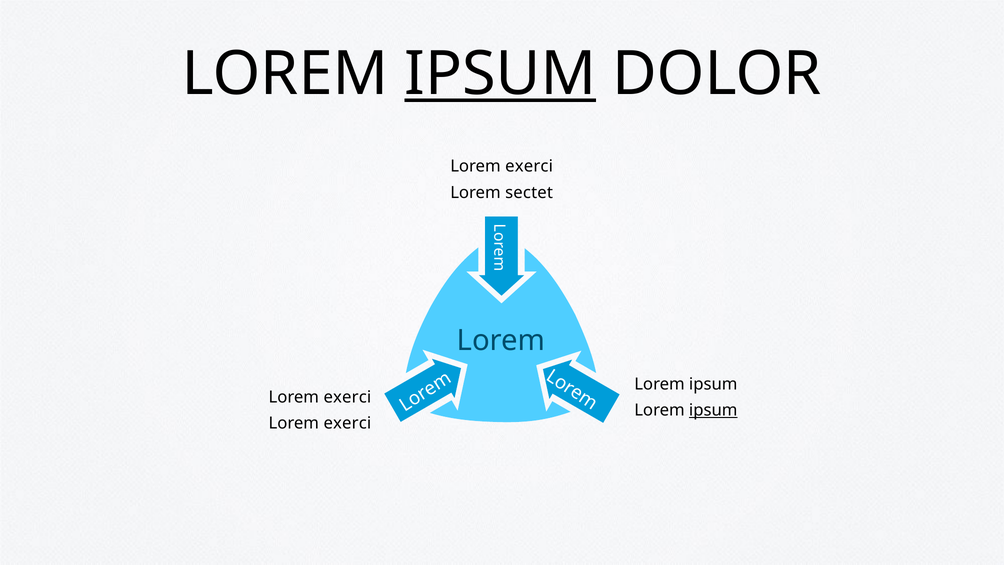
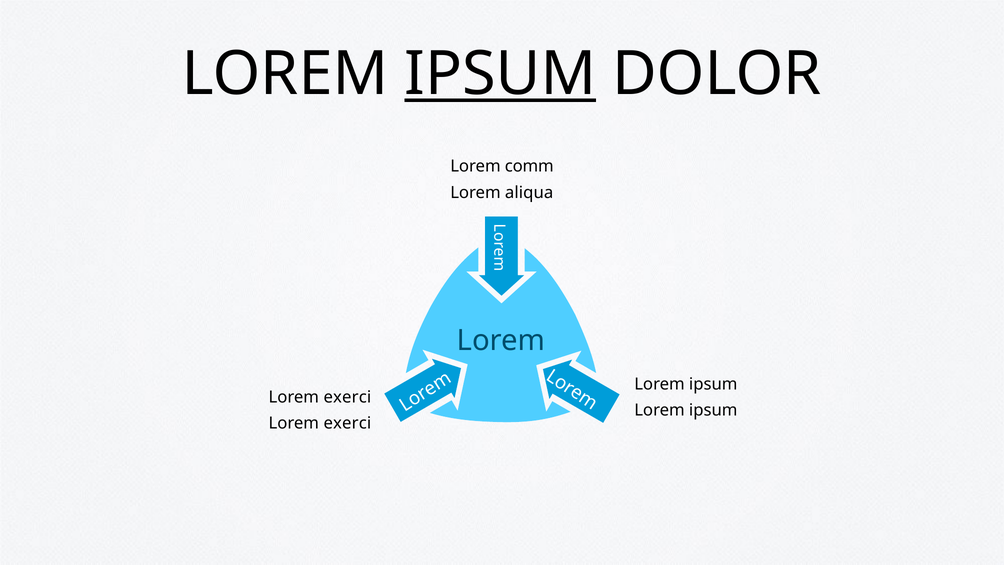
exerci: exerci -> comm (529, 166)
sectet: sectet -> aliqua (529, 192)
ipsum underline: present -> none (713, 410)
